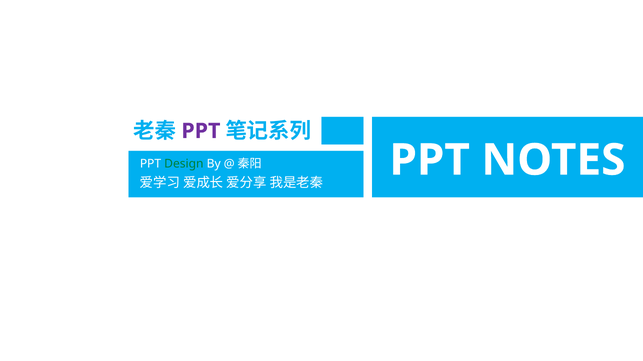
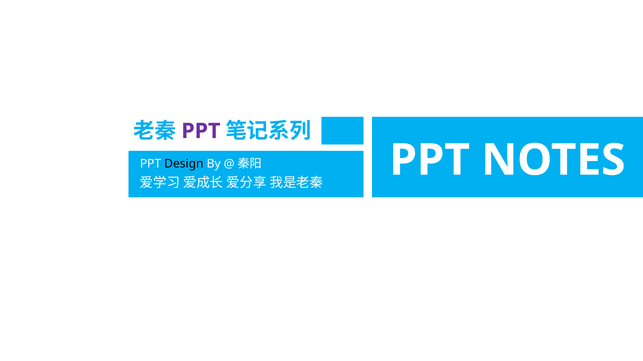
Design colour: green -> black (184, 164)
